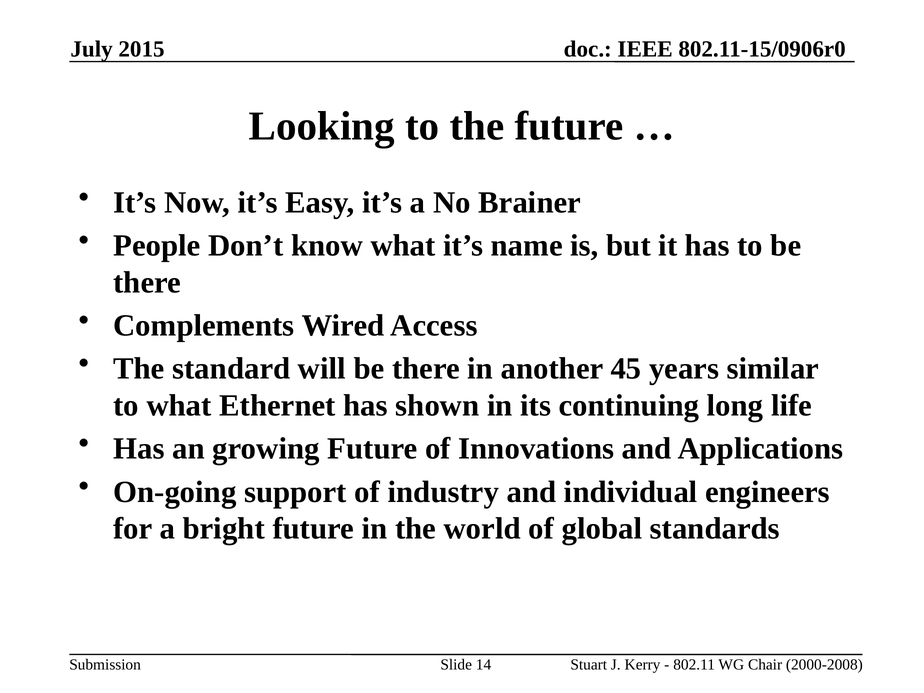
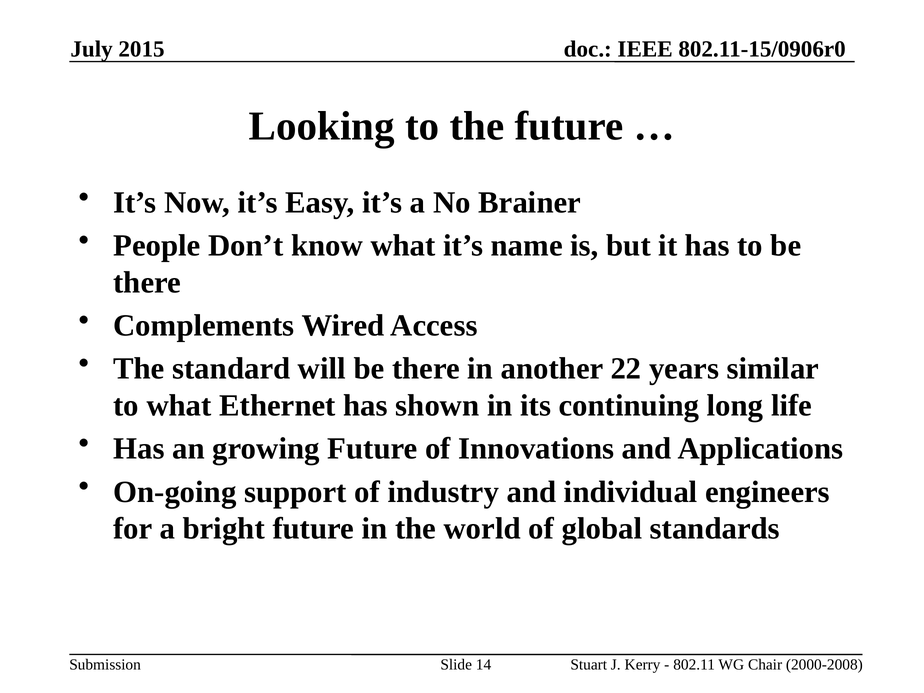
45: 45 -> 22 (626, 369)
